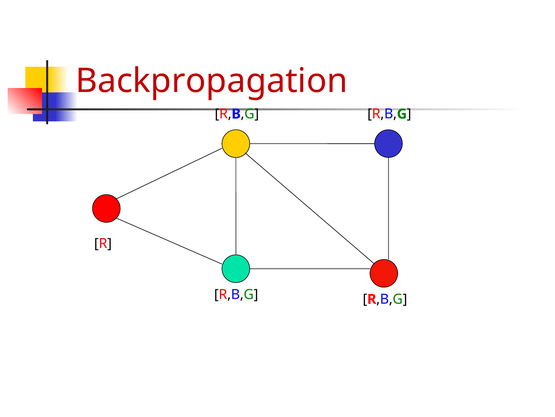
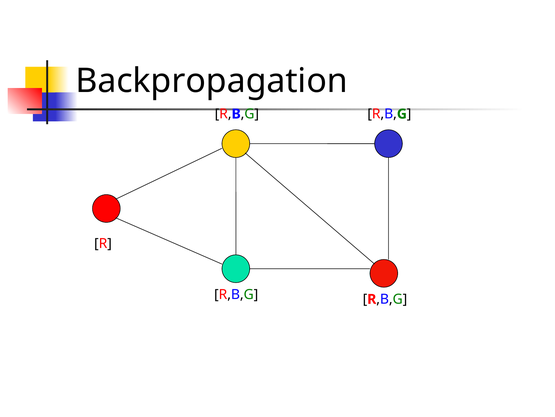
Backpropagation colour: red -> black (212, 81)
